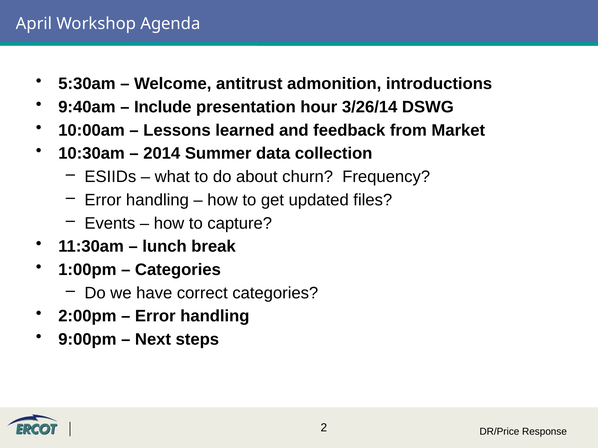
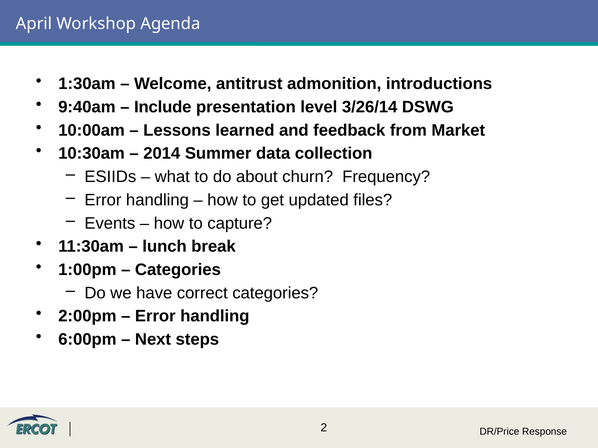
5:30am: 5:30am -> 1:30am (87, 84)
hour: hour -> level (319, 107)
9:00pm: 9:00pm -> 6:00pm (87, 340)
